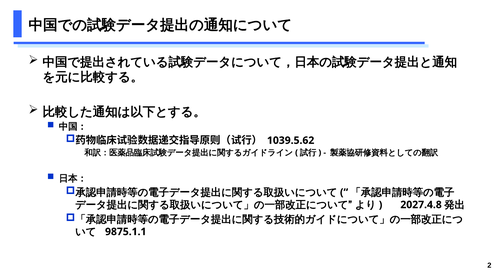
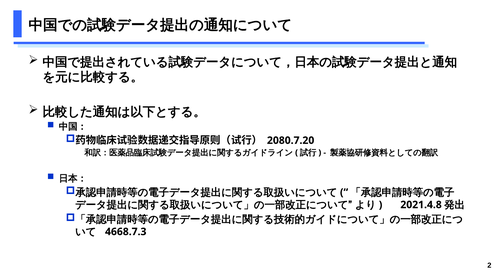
1039.5.62: 1039.5.62 -> 2080.7.20 (291, 140)
2027.4.8: 2027.4.8 -> 2021.4.8 (421, 204)
9875.1.1: 9875.1.1 -> 4668.7.3 (126, 231)
